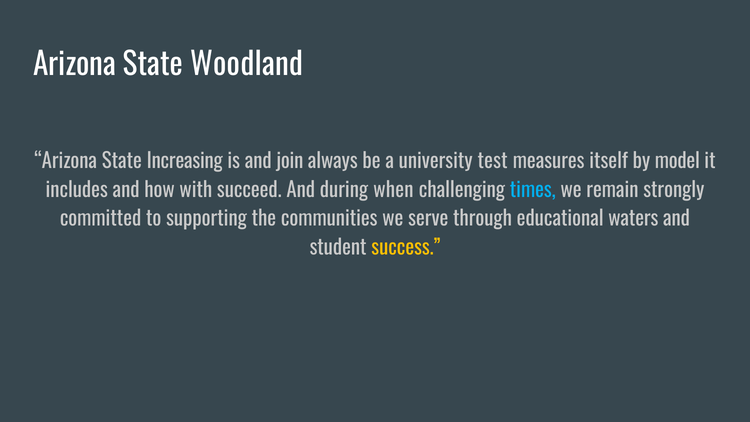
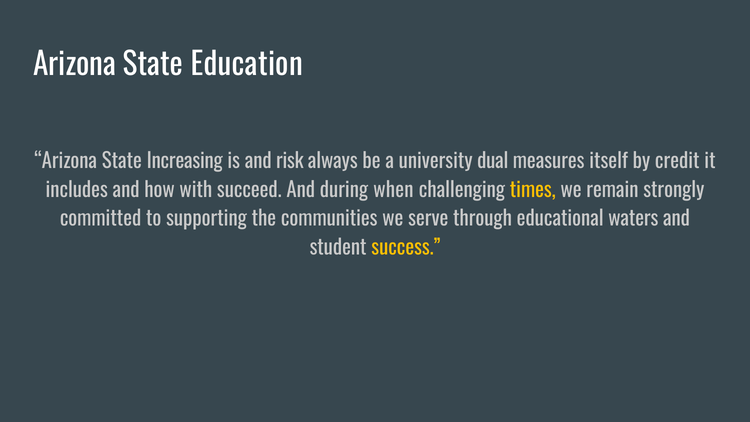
Woodland: Woodland -> Education (247, 65)
join: join -> risk (290, 161)
test: test -> dual (493, 161)
model: model -> credit (677, 161)
times colour: light blue -> yellow (533, 190)
